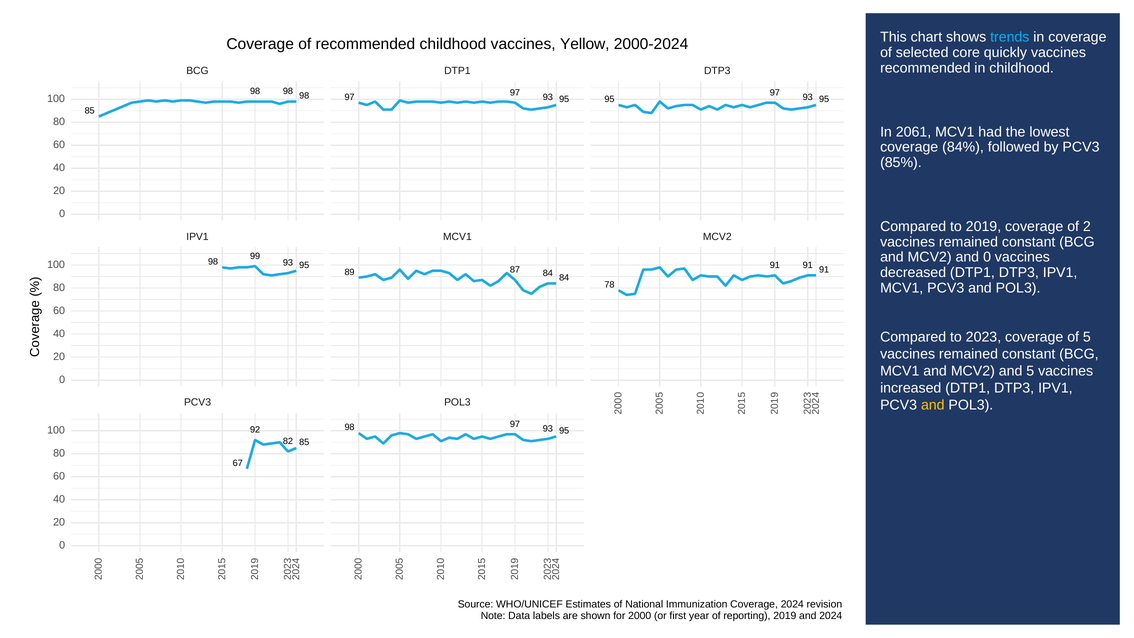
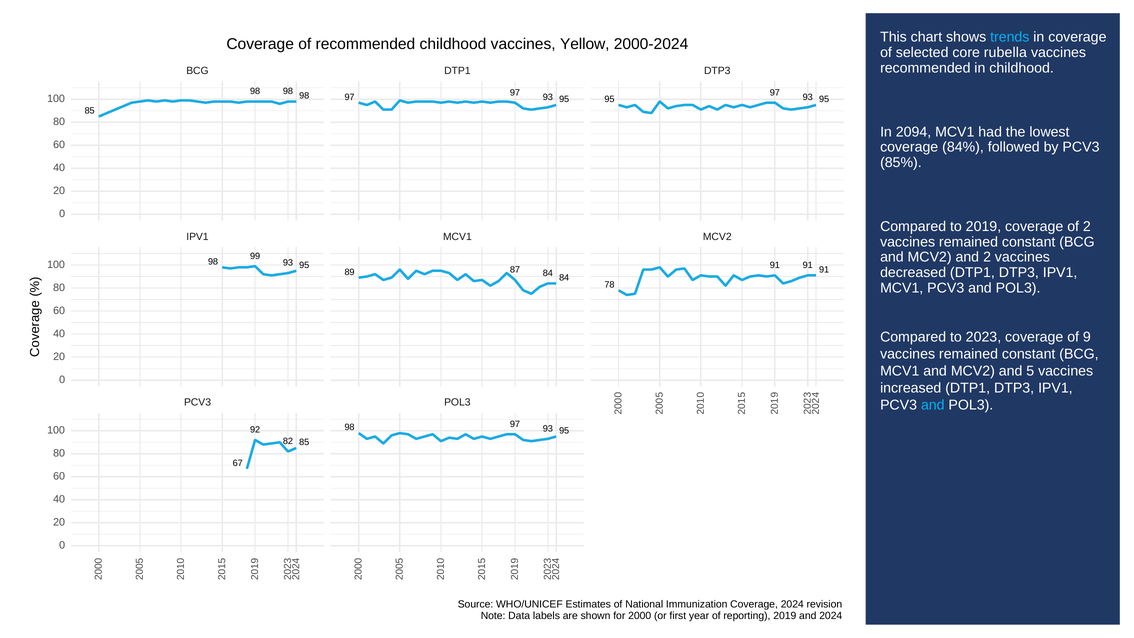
quickly: quickly -> rubella (1005, 53)
2061: 2061 -> 2094 (913, 132)
and 0: 0 -> 2 (987, 257)
of 5: 5 -> 9 (1087, 337)
and colour: yellow -> light blue (933, 405)
